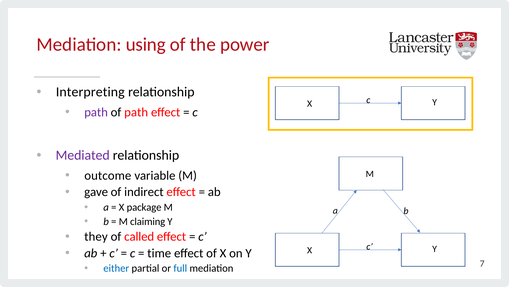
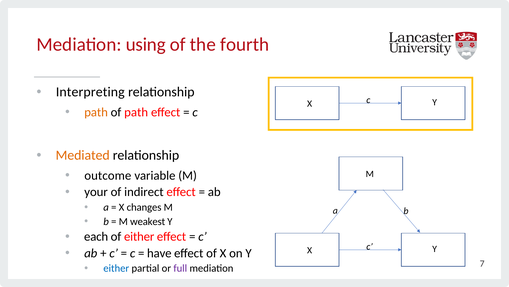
power: power -> fourth (245, 44)
path colour: purple -> orange (96, 112)
Mediated colour: purple -> orange (83, 155)
gave: gave -> your (96, 192)
package: package -> changes (144, 207)
claiming: claiming -> weakest (148, 221)
they: they -> each (96, 236)
of called: called -> either (139, 236)
time: time -> have (159, 253)
full colour: blue -> purple (180, 268)
